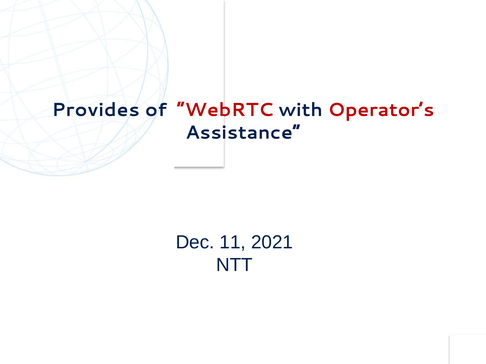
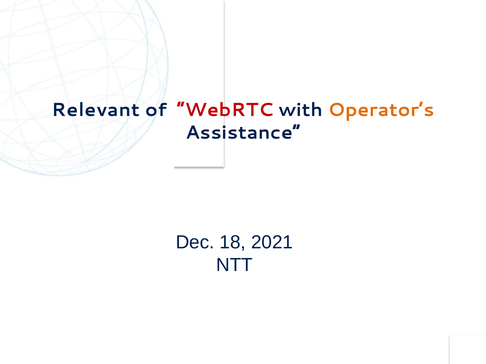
Provides: Provides -> Relevant (96, 110)
Operator’s colour: red -> orange (381, 110)
11: 11 -> 18 (233, 243)
